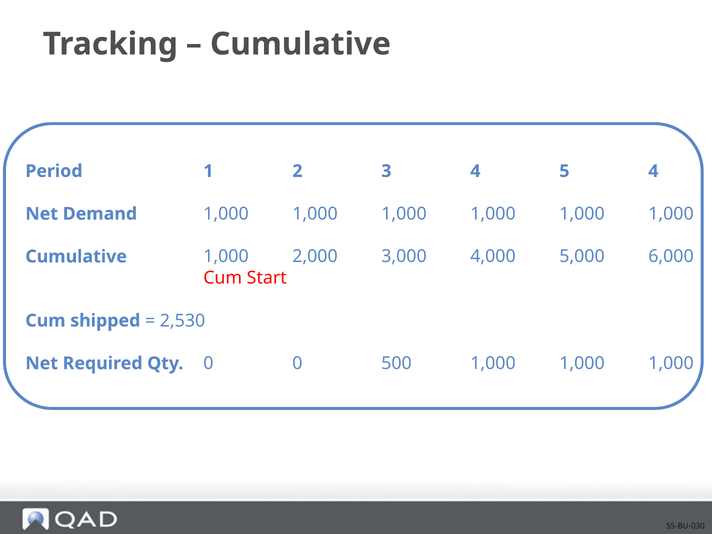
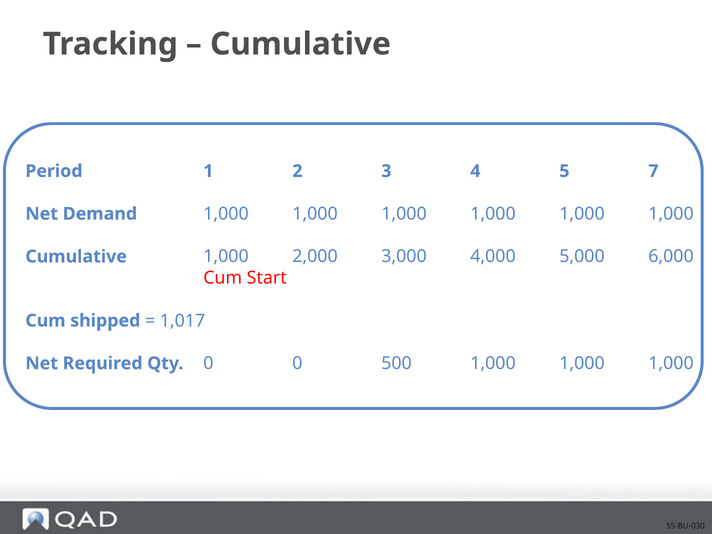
5 4: 4 -> 7 (653, 171)
2,530: 2,530 -> 1,017 (183, 321)
